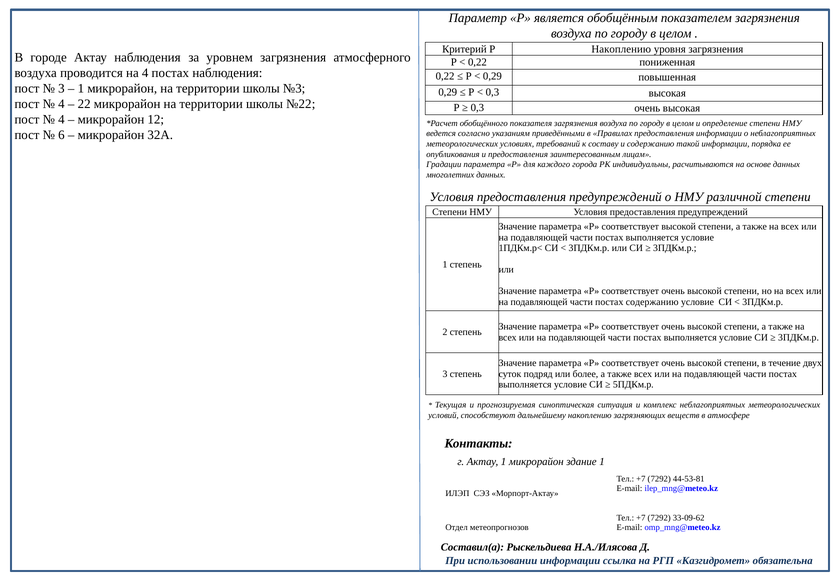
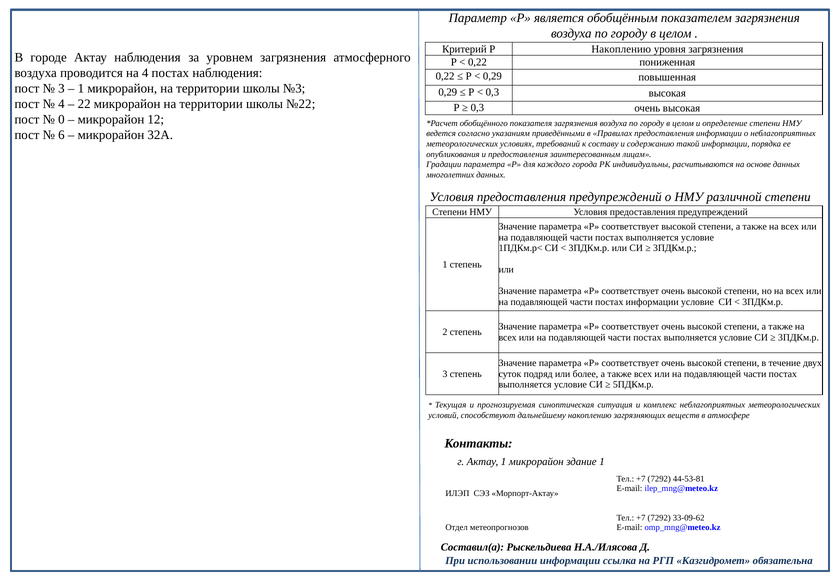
4: 4 -> 0 (61, 119)
постах содержанию: содержанию -> информации (652, 302)
